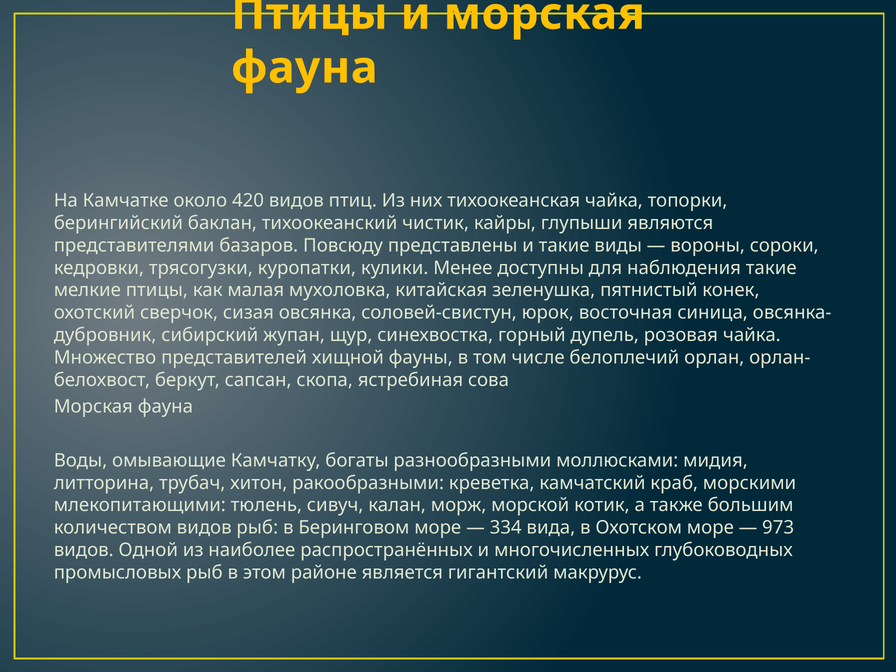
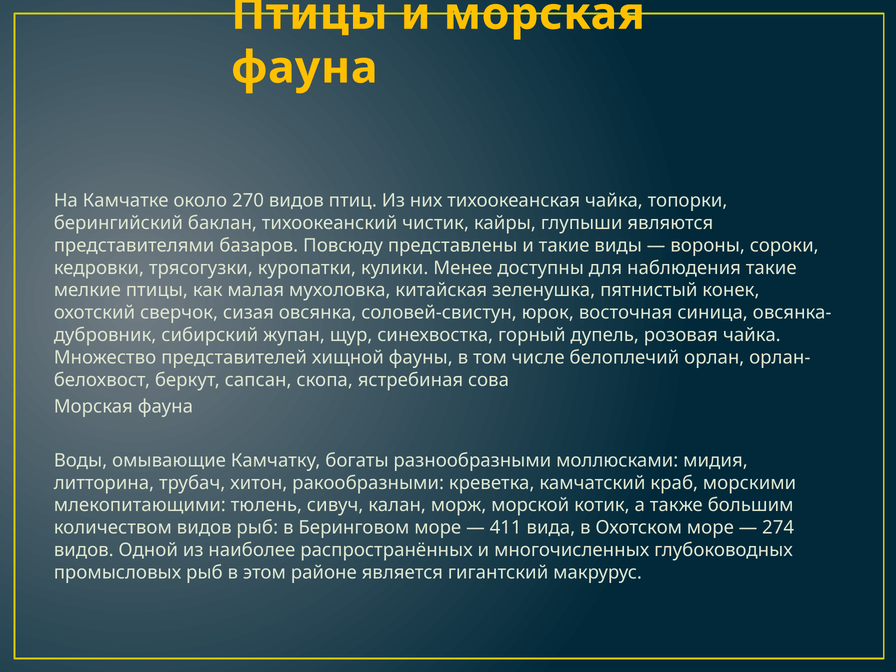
420: 420 -> 270 (248, 201)
334: 334 -> 411 (506, 528)
973: 973 -> 274 (778, 528)
